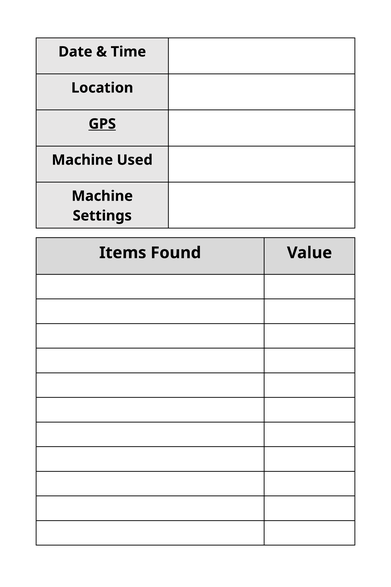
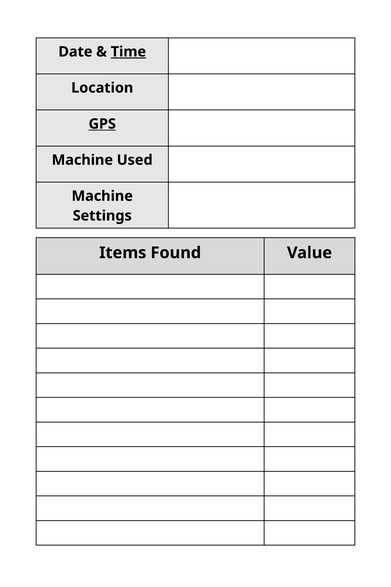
Time underline: none -> present (128, 52)
